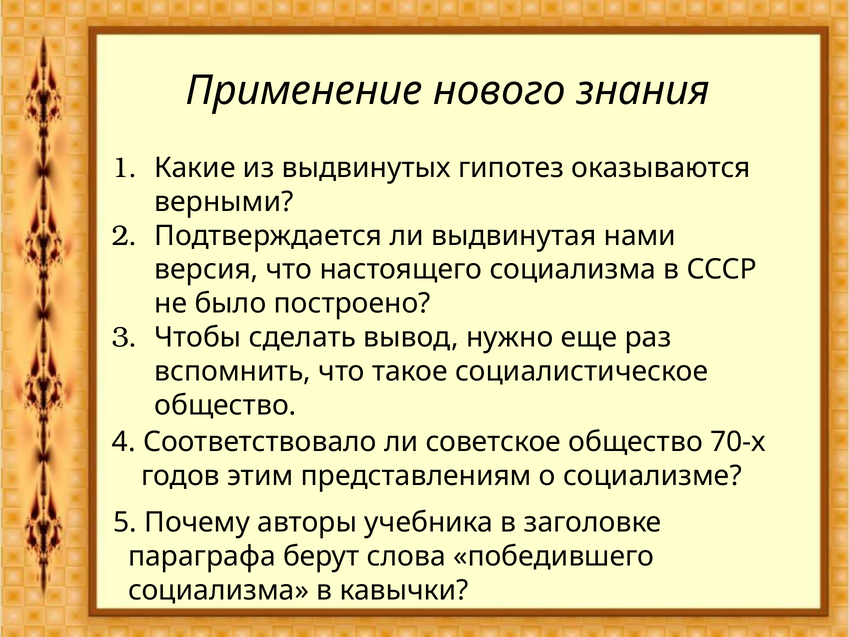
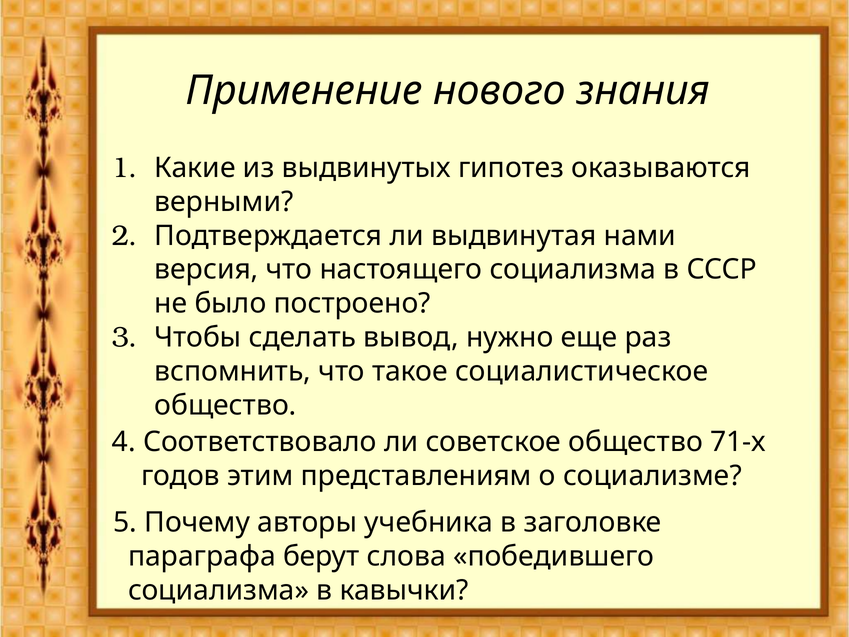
70-х: 70-х -> 71-х (738, 442)
